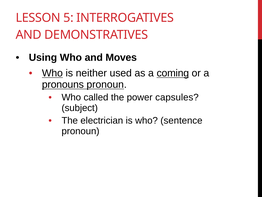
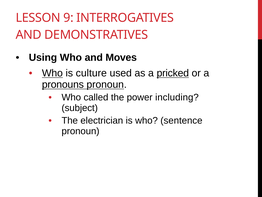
5: 5 -> 9 (68, 18)
neither: neither -> culture (91, 73)
coming: coming -> pricked (173, 73)
capsules: capsules -> including (177, 97)
